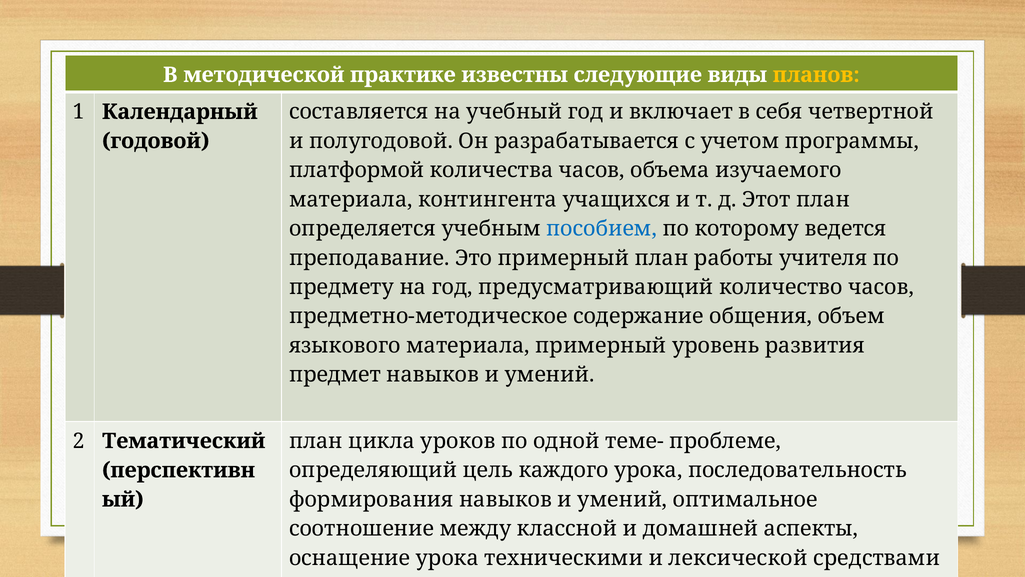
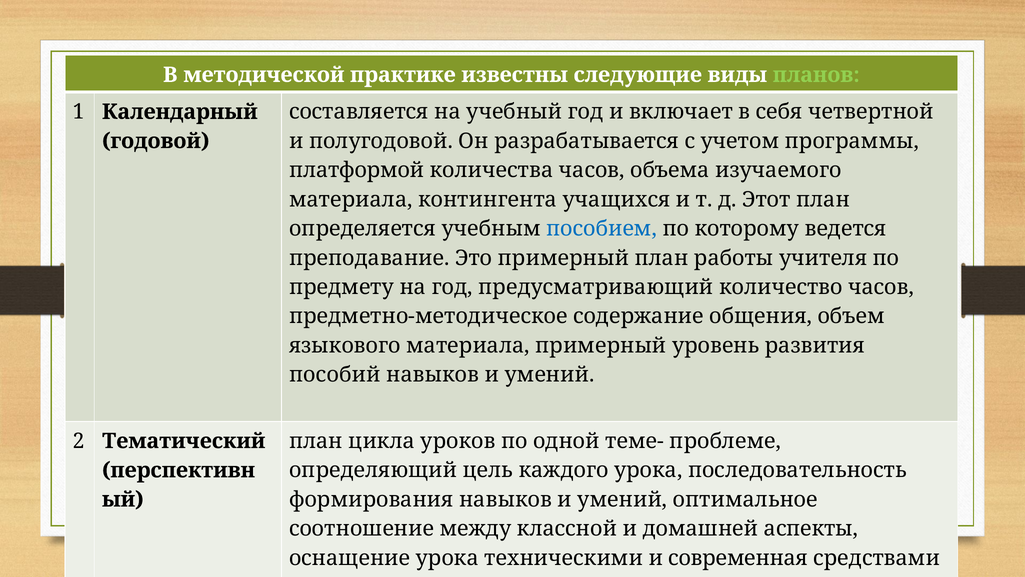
планов colour: yellow -> light green (816, 75)
предмет: предмет -> пособий (335, 375)
лексической: лексической -> современная (738, 558)
